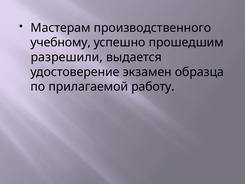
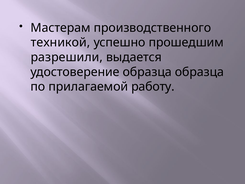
учебному: учебному -> техникой (60, 42)
удостоверение экзамен: экзамен -> образца (147, 72)
